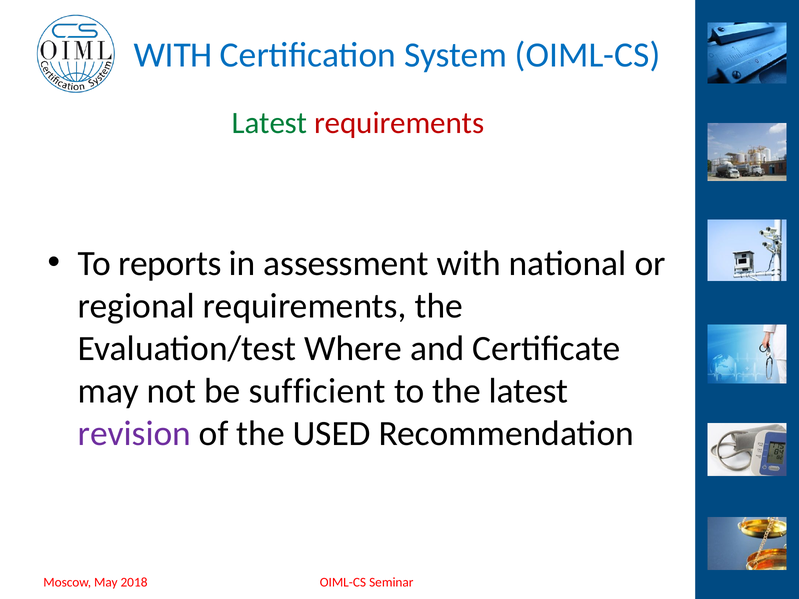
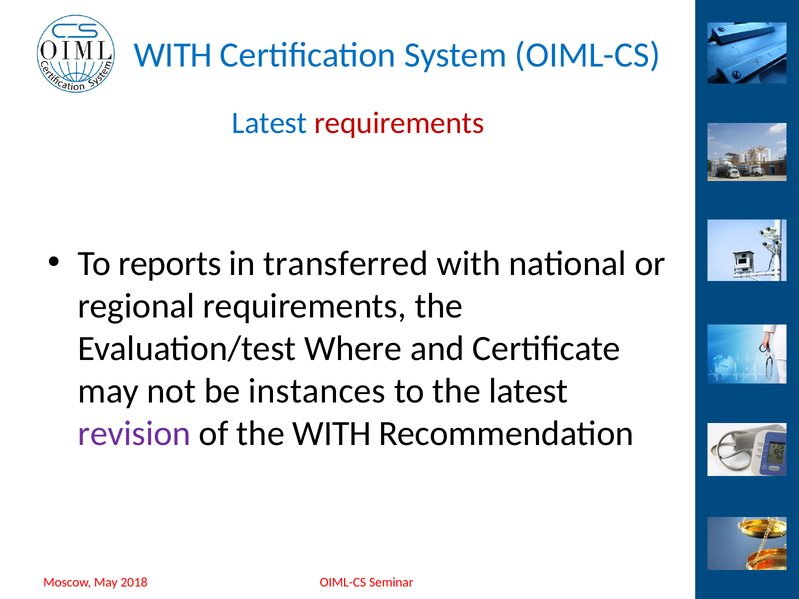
Latest colour: green -> blue (270, 123)
assessment: assessment -> transferred (346, 263)
sufficient: sufficient -> instances (317, 391)
the USED: USED -> WITH (332, 434)
